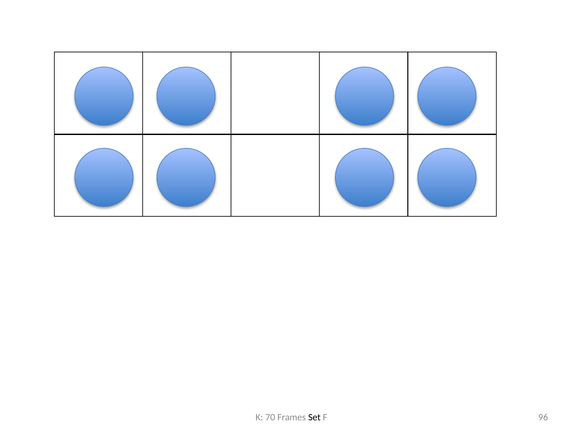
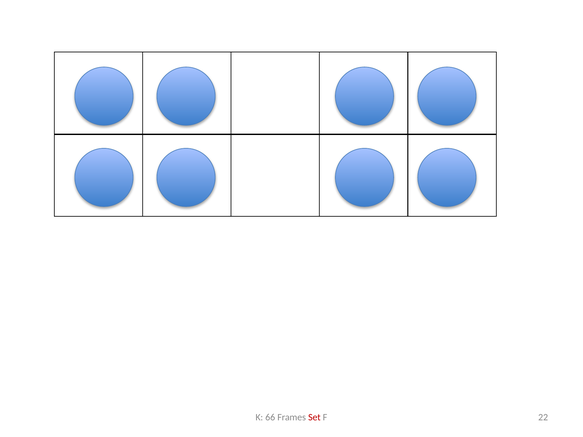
70: 70 -> 66 (270, 417)
Set colour: black -> red (314, 417)
96: 96 -> 22 (543, 417)
